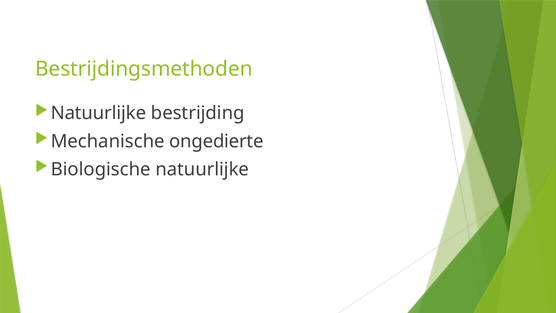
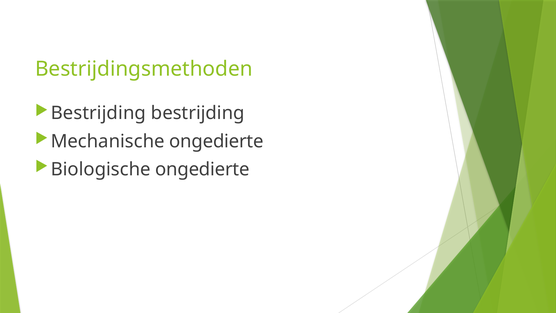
Natuurlijke: Natuurlijke -> Bestrijding (98, 113)
Biologische natuurlijke: natuurlijke -> ongedierte (202, 169)
